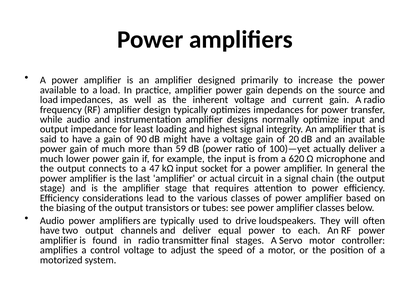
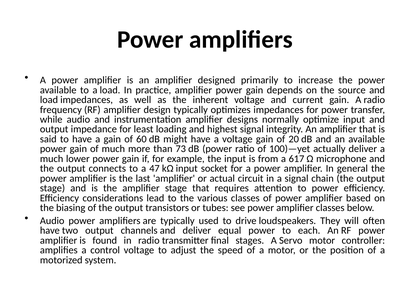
90: 90 -> 60 (141, 139)
59: 59 -> 73 (181, 149)
620: 620 -> 617 (296, 159)
